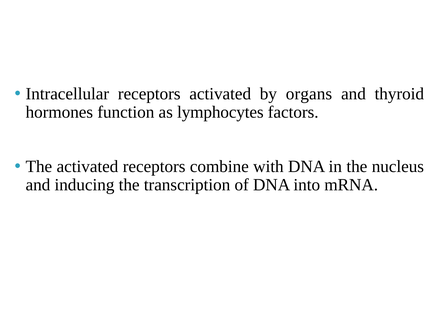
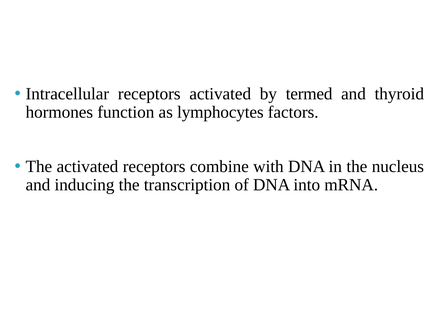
organs: organs -> termed (309, 94)
